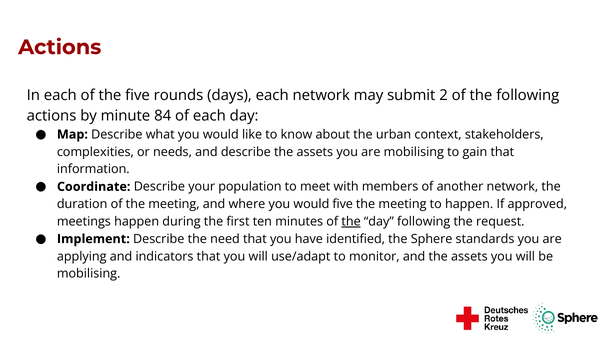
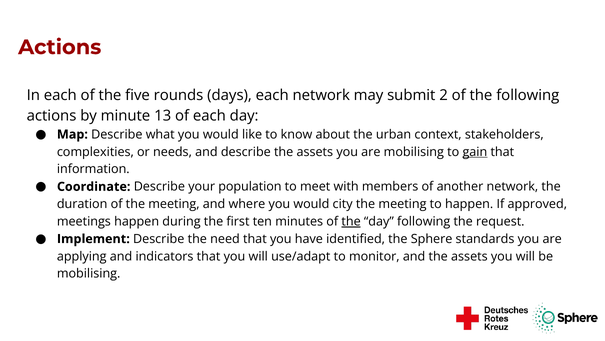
84: 84 -> 13 (163, 116)
gain underline: none -> present (475, 152)
would five: five -> city (343, 204)
